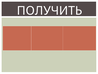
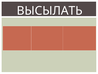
ПОЛУЧИТЬ: ПОЛУЧИТЬ -> ВЫСЫЛАТЬ (50, 11)
